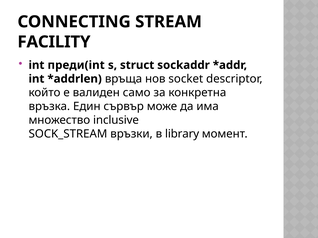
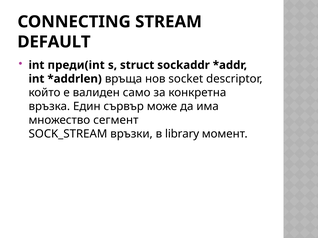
FACILITY: FACILITY -> DEFAULT (54, 42)
inclusive: inclusive -> сегмент (116, 120)
